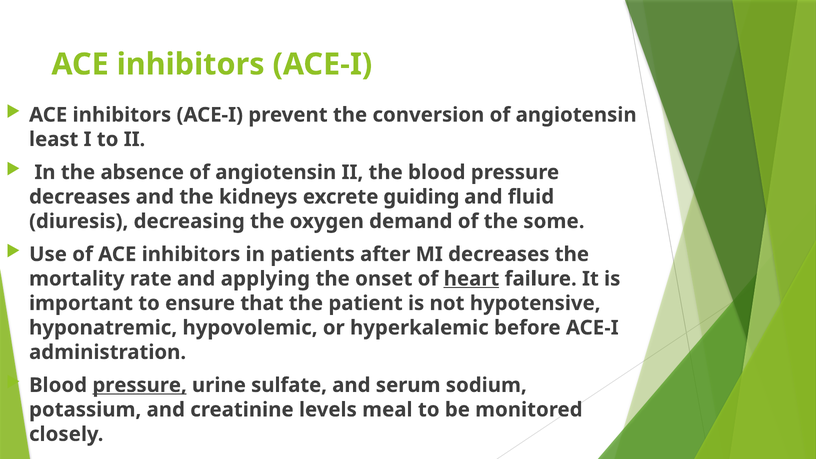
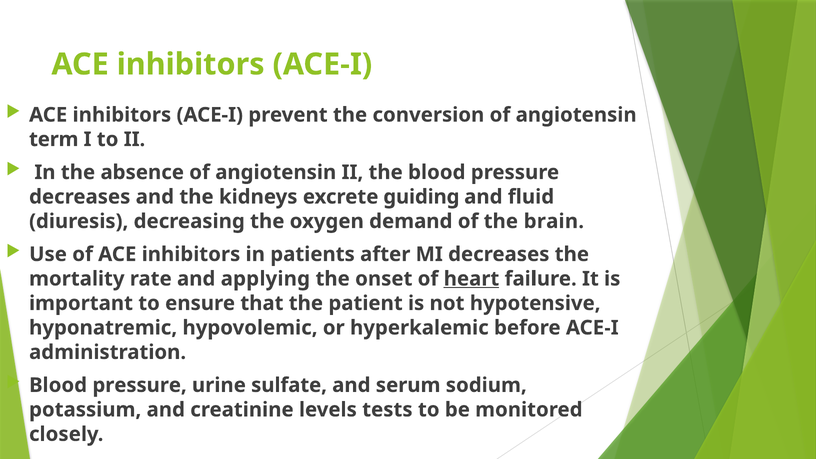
least: least -> term (54, 139)
some: some -> brain (554, 221)
pressure underline: present -> none (140, 385)
meal: meal -> tests (387, 410)
